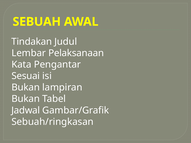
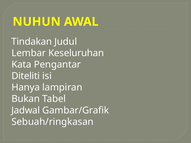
SEBUAH: SEBUAH -> NUHUN (37, 22)
Pelaksanaan: Pelaksanaan -> Keseluruhan (76, 53)
Sesuai: Sesuai -> Diteliti (26, 76)
Bukan: Bukan -> Hanya (26, 88)
